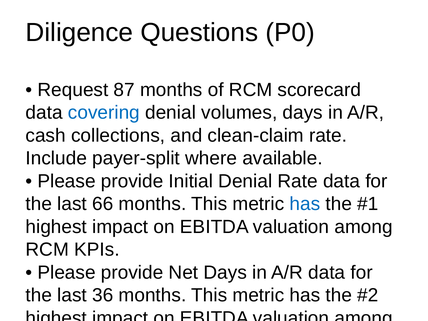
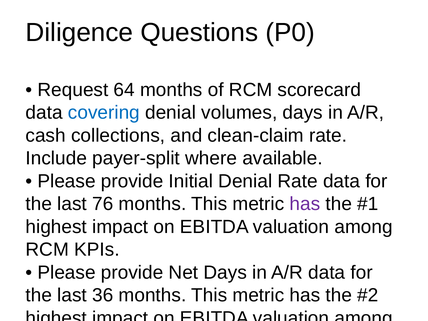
87: 87 -> 64 (124, 90)
66: 66 -> 76 (103, 204)
has colour: blue -> purple (305, 204)
